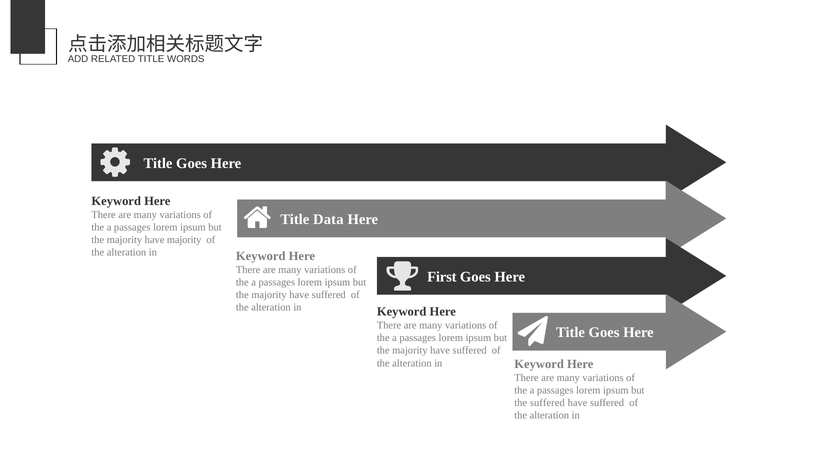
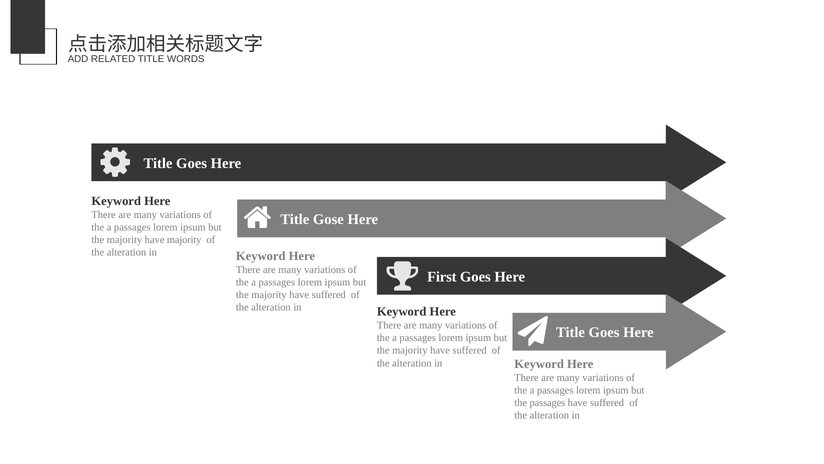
Data: Data -> Gose (328, 219)
the suffered: suffered -> passages (547, 402)
